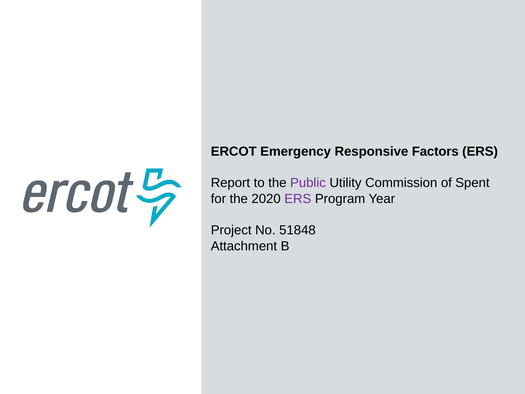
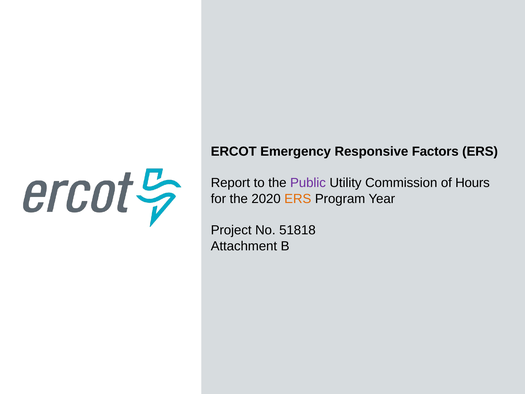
Spent: Spent -> Hours (473, 183)
ERS colour: purple -> orange (298, 199)
51848: 51848 -> 51818 (297, 230)
